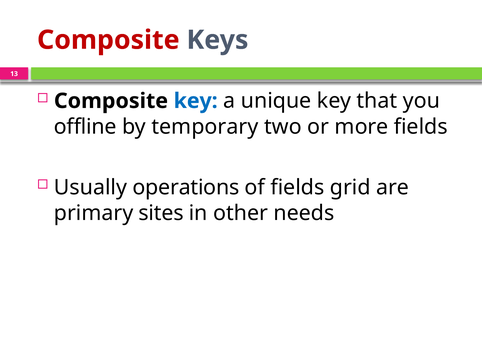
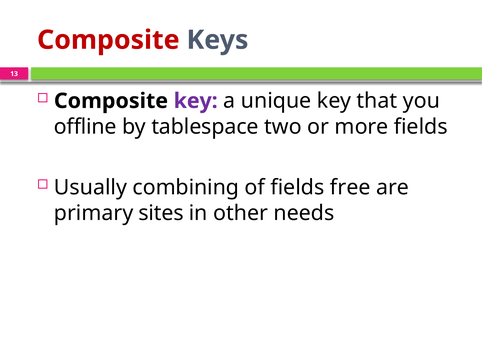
key colour: blue -> purple (196, 101)
temporary: temporary -> tablespace (205, 127)
operations: operations -> combining (186, 188)
grid: grid -> free (350, 188)
